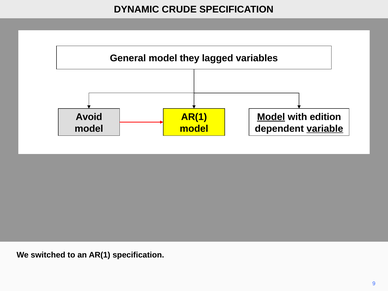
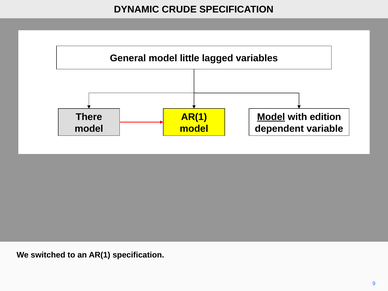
they: they -> little (190, 58)
Avoid: Avoid -> There (89, 117)
variable underline: present -> none (325, 129)
